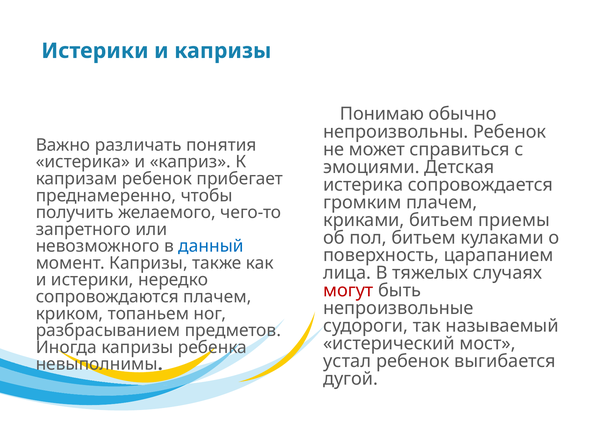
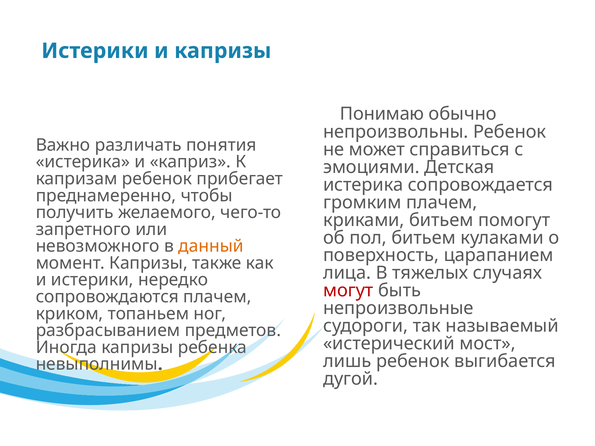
приемы: приемы -> помогут (514, 220)
данный colour: blue -> orange (211, 246)
устал: устал -> лишь (347, 361)
